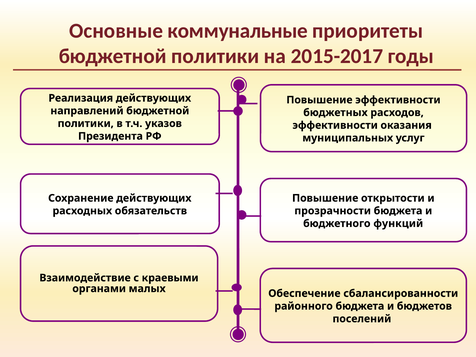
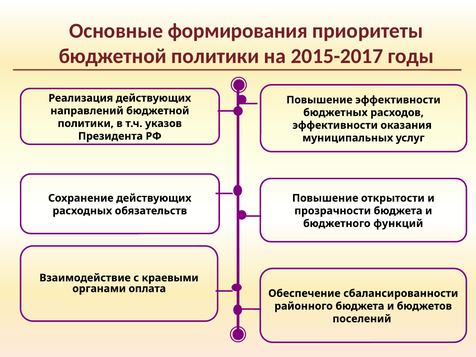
коммунальные: коммунальные -> формирования (238, 31)
малых: малых -> оплата (147, 289)
